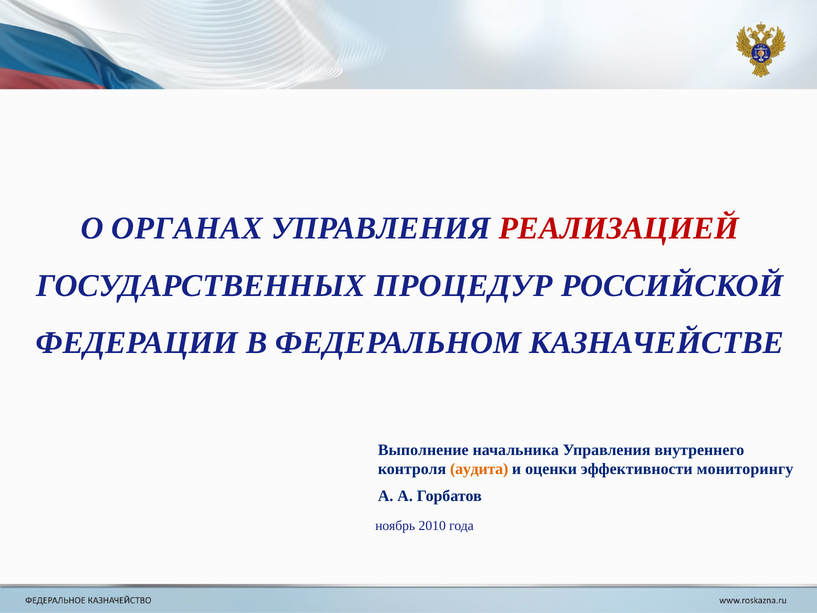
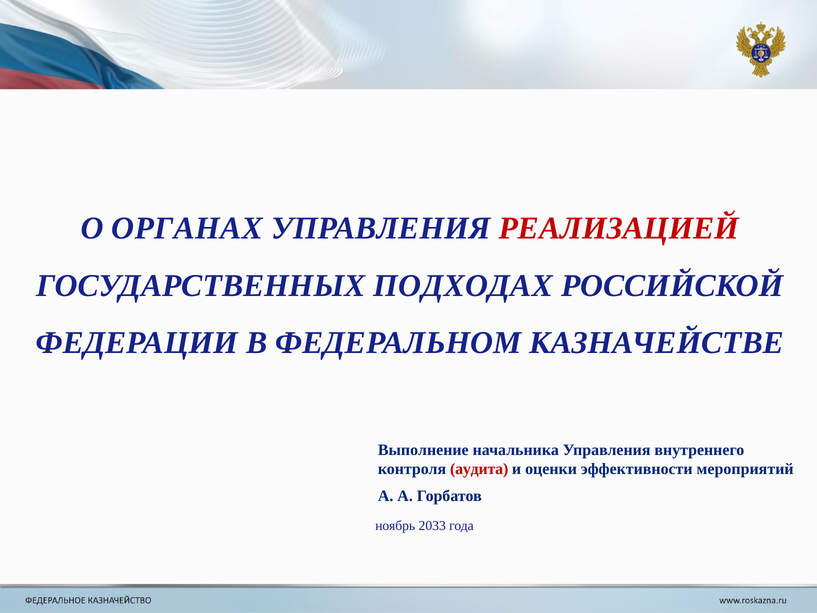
ПРОЦЕДУР: ПРОЦЕДУР -> ПОДХОДАХ (463, 286)
аудита colour: orange -> red (479, 469)
мониторингу: мониторингу -> мероприятий (745, 469)
2010: 2010 -> 2033 (432, 525)
